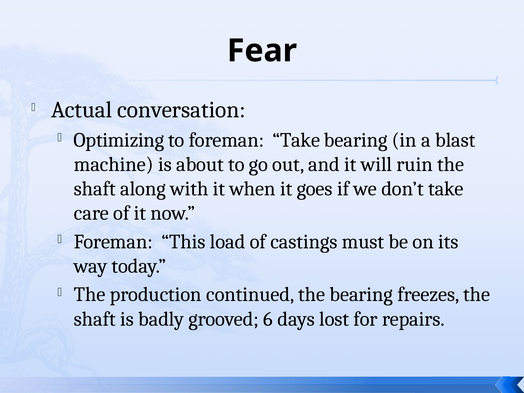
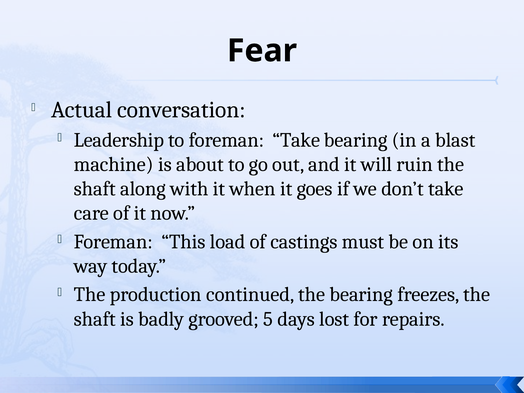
Optimizing: Optimizing -> Leadership (119, 140)
6: 6 -> 5 (268, 319)
